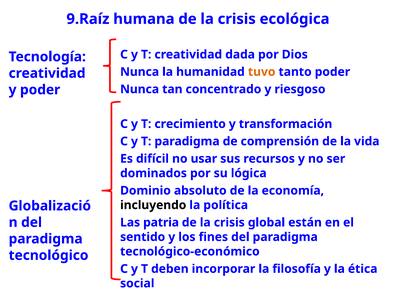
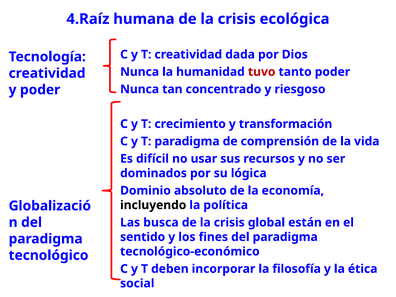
9.Raíz: 9.Raíz -> 4.Raíz (88, 19)
tuvo colour: orange -> red (262, 72)
patria: patria -> busca (161, 222)
